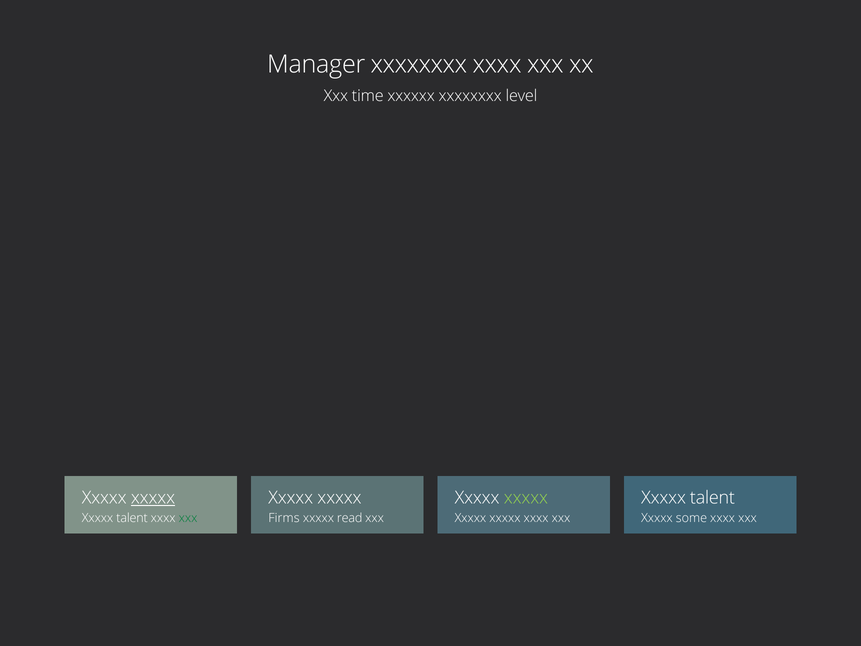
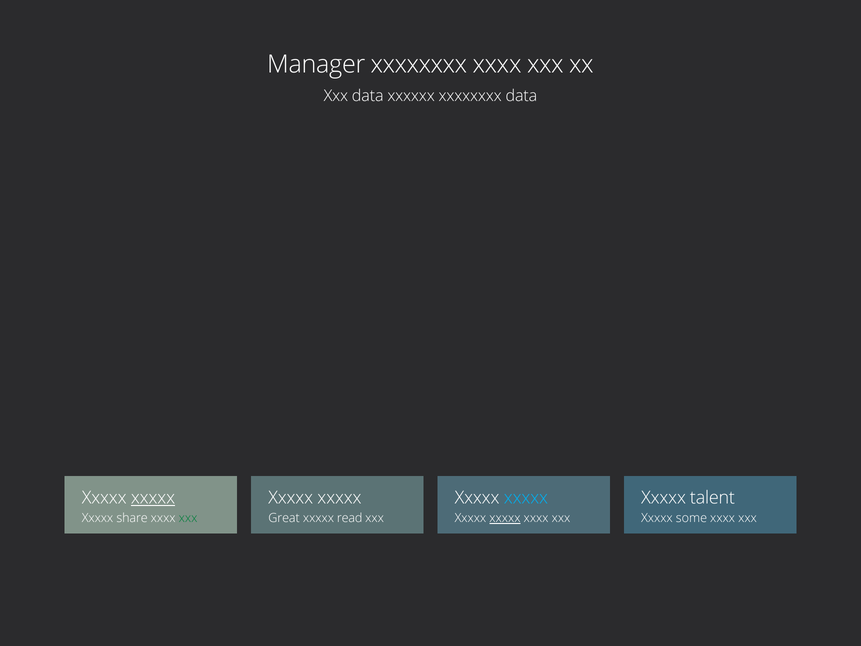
Xxx time: time -> data (368, 96)
xxxxxxxx level: level -> data (521, 96)
xxxxx colour: light green -> light blue (526, 498)
talent: talent -> share (132, 518)
Firms: Firms -> Great (284, 518)
xxxxx underline: none -> present (505, 518)
